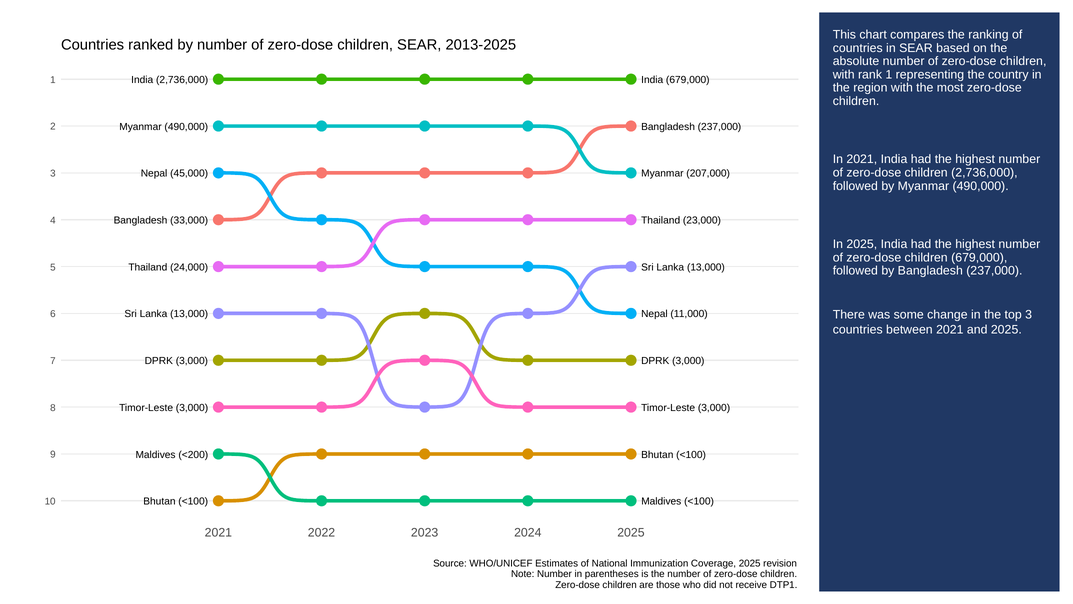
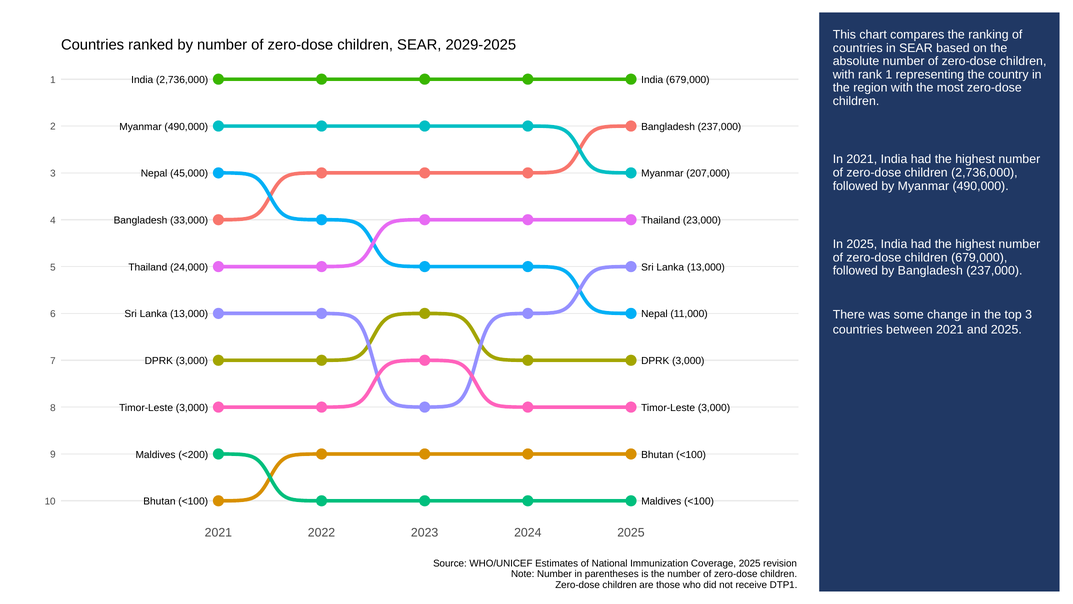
2013-2025: 2013-2025 -> 2029-2025 (481, 45)
